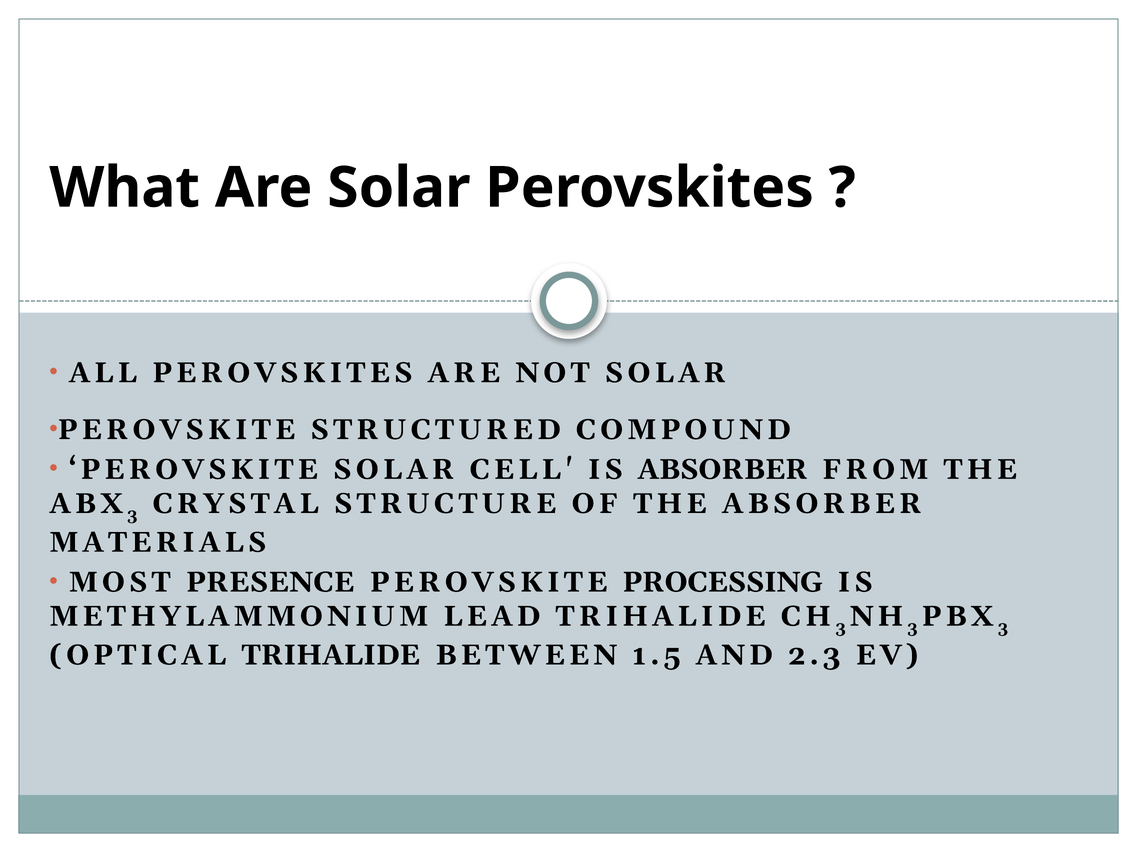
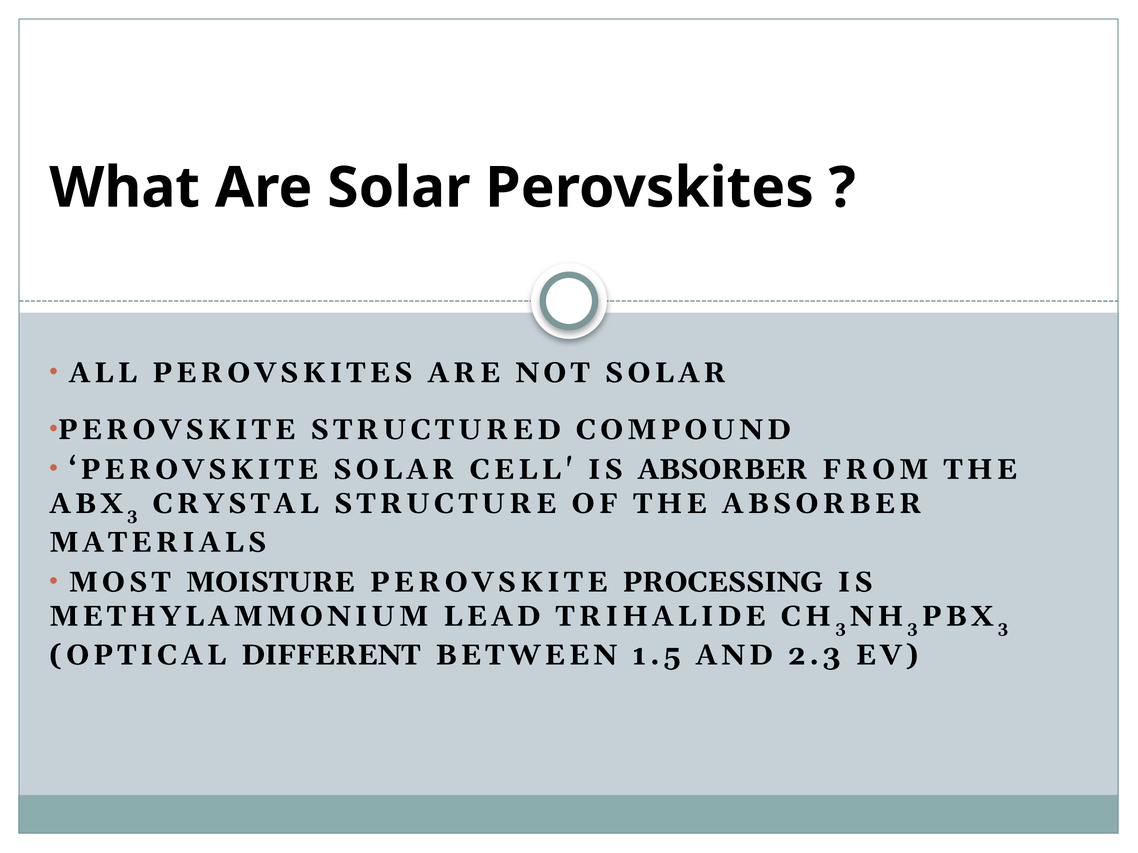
PRESENCE: PRESENCE -> MOISTURE (270, 583)
OPTICAL TRIHALIDE: TRIHALIDE -> DIFFERENT (331, 655)
